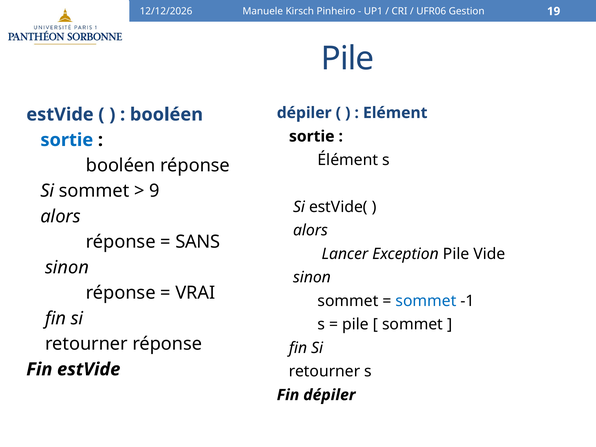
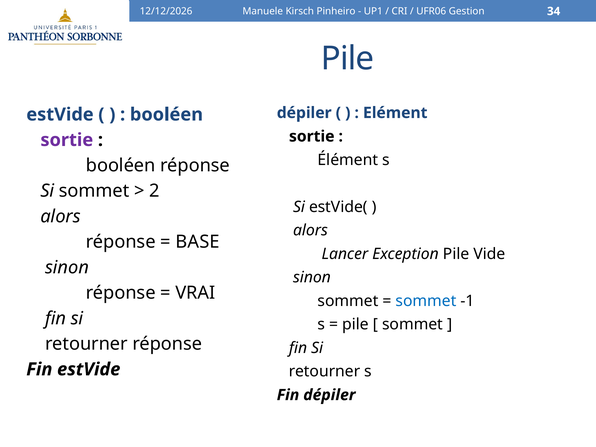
19: 19 -> 34 (554, 11)
sortie colour: blue -> purple (67, 140)
9: 9 -> 2 (154, 191)
SANS: SANS -> BASE (198, 242)
